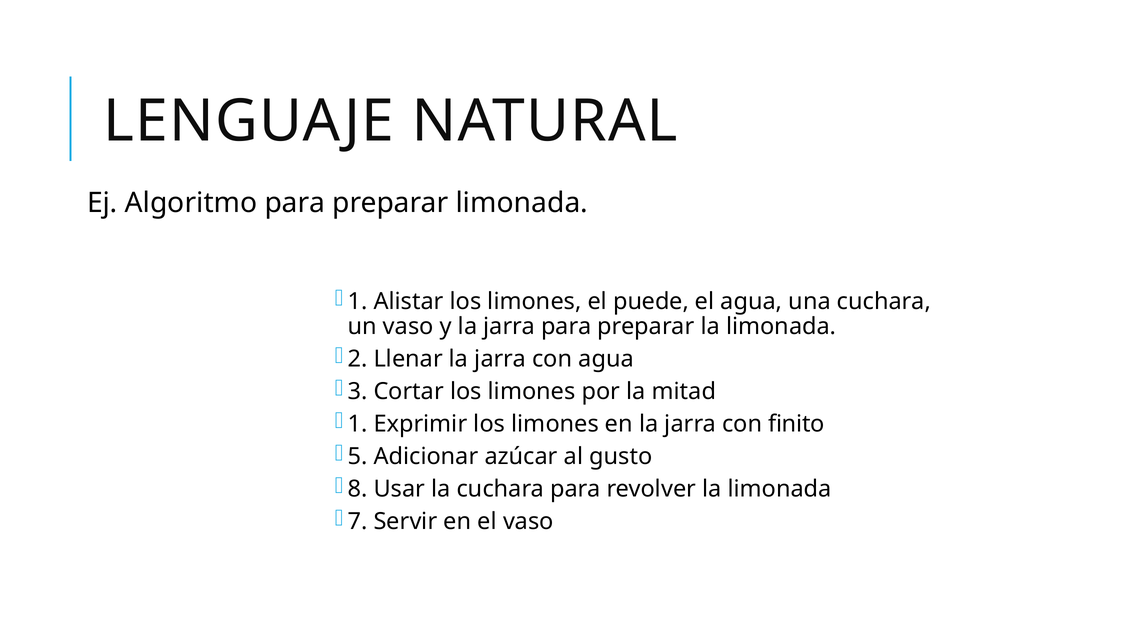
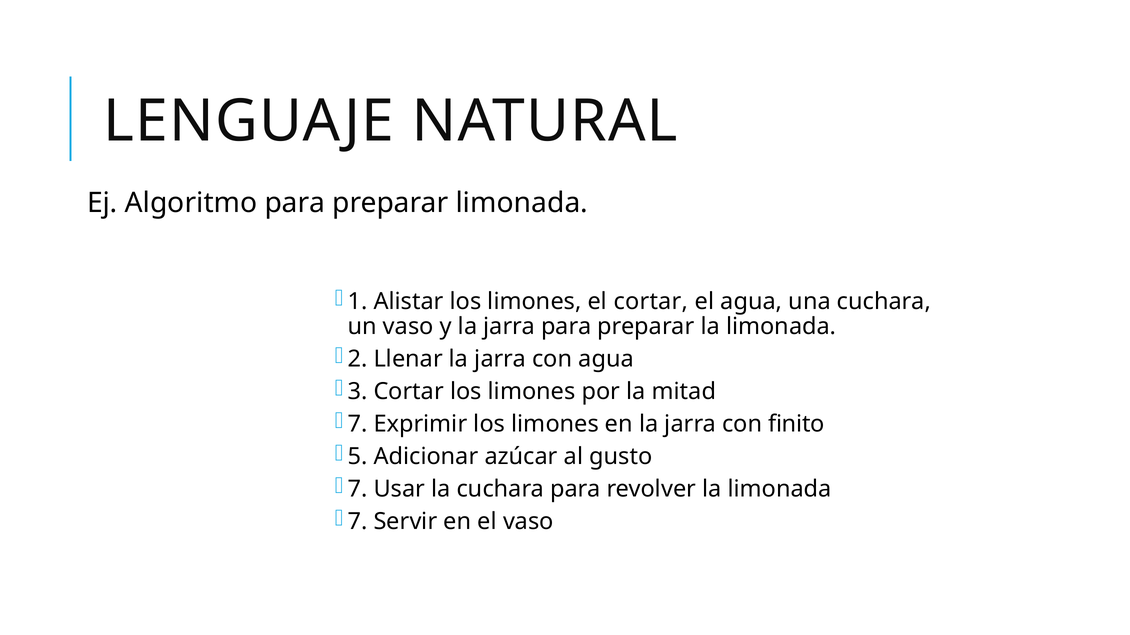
el puede: puede -> cortar (651, 302)
1: 1 -> 7 (358, 425)
8: 8 -> 7 (358, 490)
